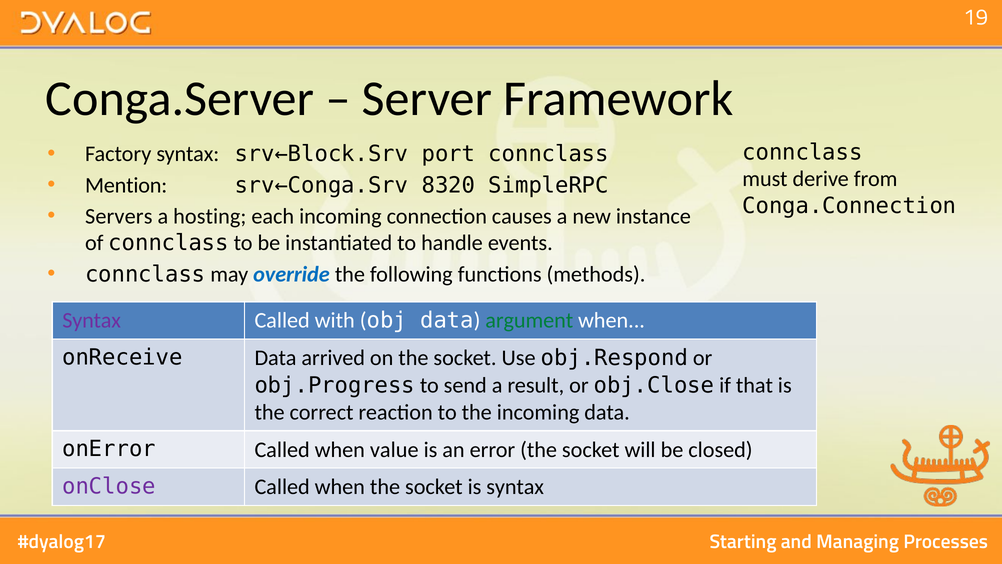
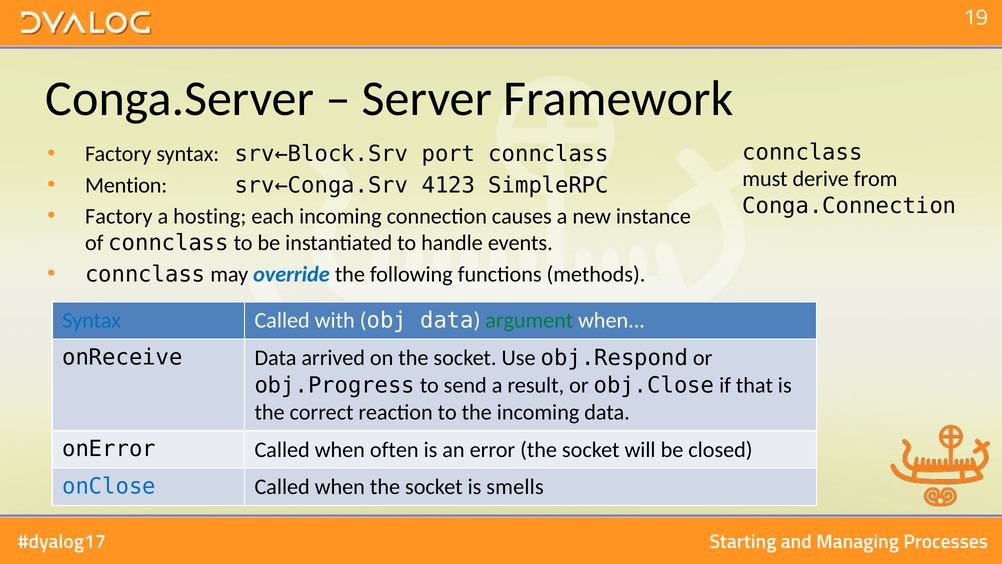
8320: 8320 -> 4123 (448, 185)
Servers: Servers -> Factory (119, 216)
Syntax colour: purple -> blue (92, 320)
value: value -> often (394, 449)
onClose colour: purple -> blue (109, 486)
is syntax: syntax -> smells (515, 487)
